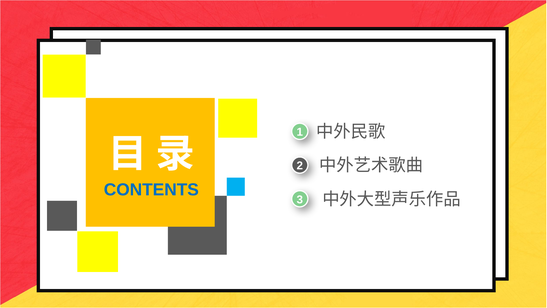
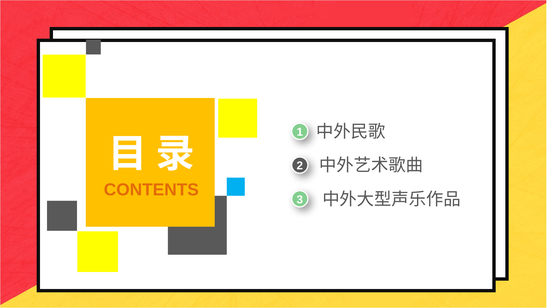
CONTENTS colour: blue -> orange (151, 190)
